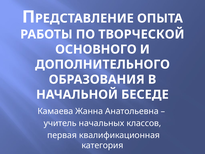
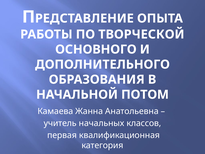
БЕСЕДЕ: БЕСЕДЕ -> ПОТОМ (145, 94)
